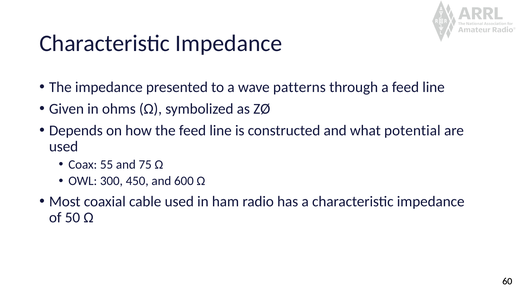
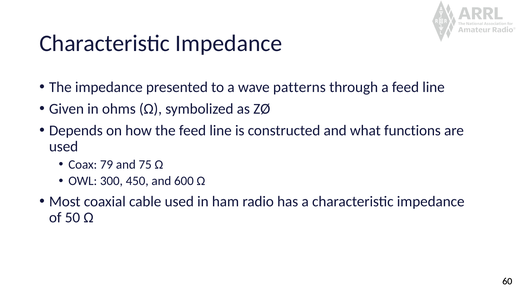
potential: potential -> functions (412, 131)
55: 55 -> 79 (107, 165)
